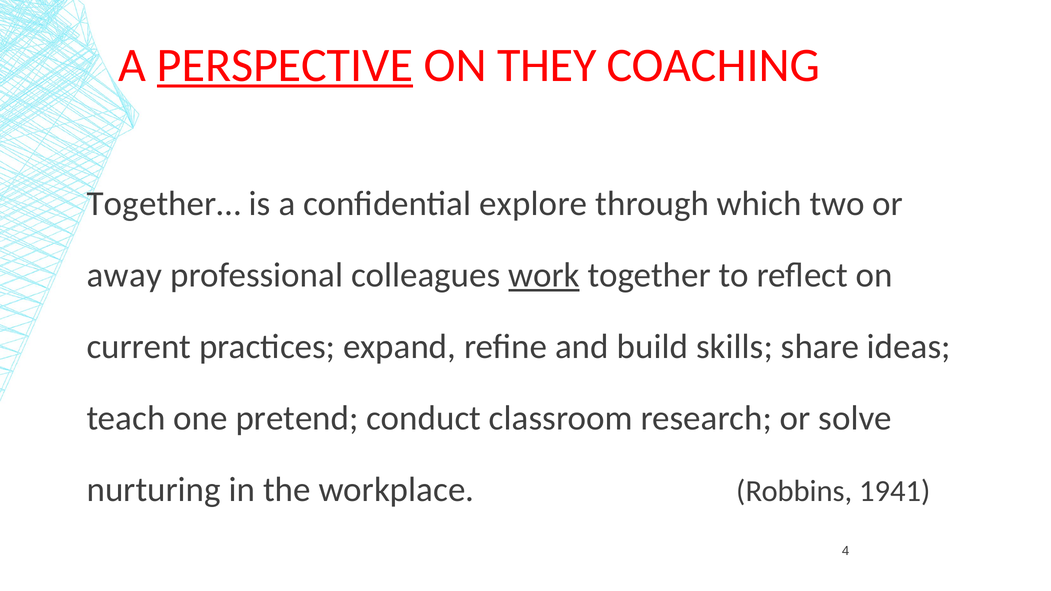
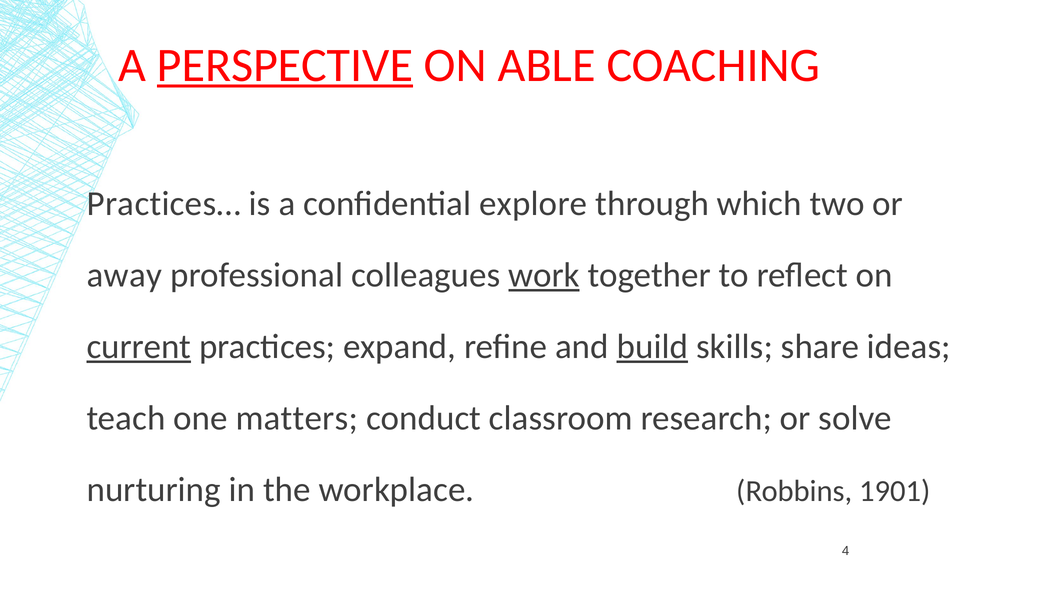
THEY: THEY -> ABLE (547, 65)
Together…: Together… -> Practices… (164, 204)
current underline: none -> present (139, 347)
build underline: none -> present (652, 347)
pretend: pretend -> matters (297, 418)
1941: 1941 -> 1901 (895, 491)
